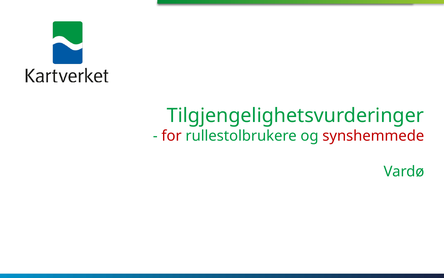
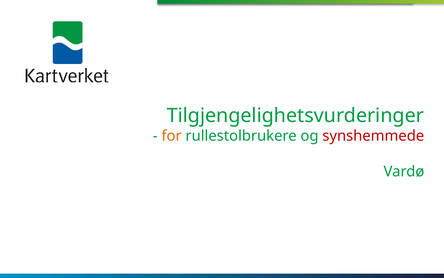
for colour: red -> orange (172, 136)
